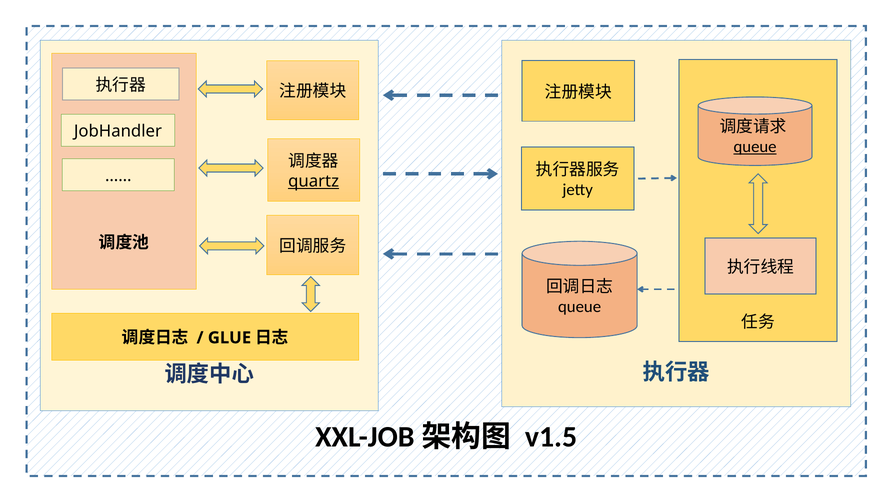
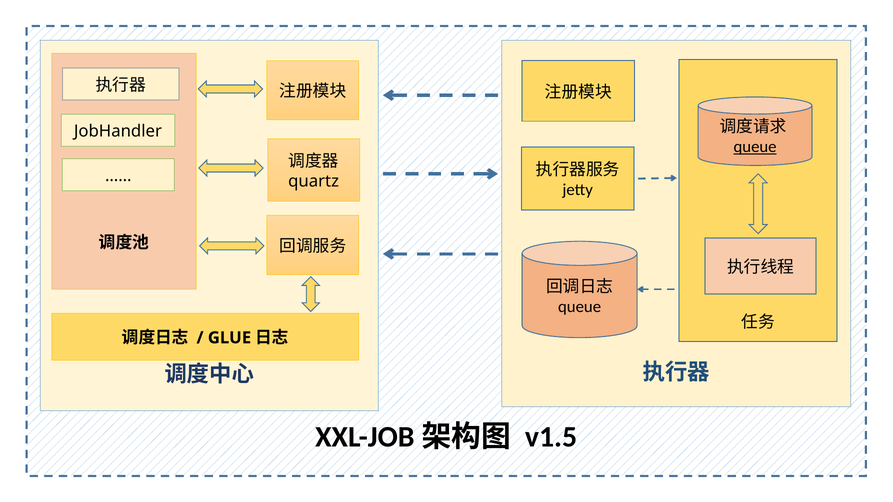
quartz underline: present -> none (314, 181)
